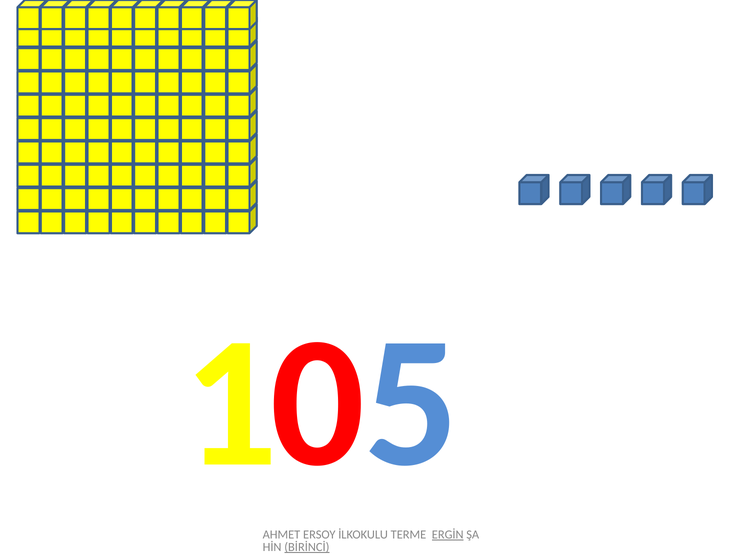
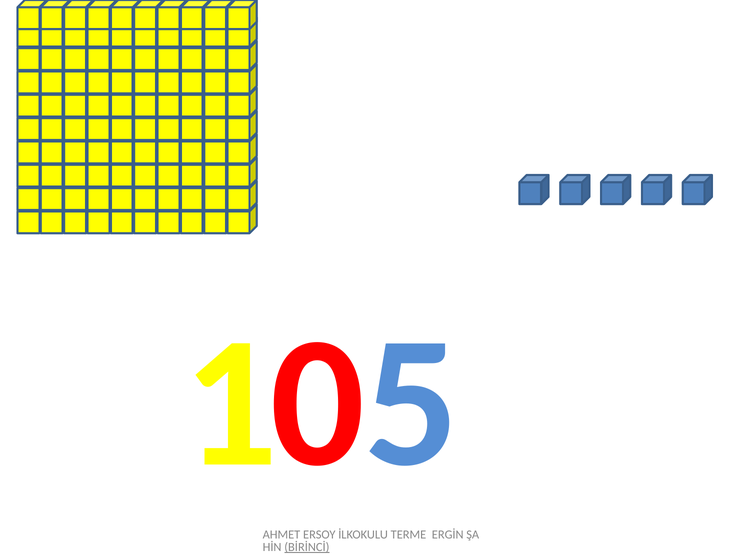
ERGİN underline: present -> none (448, 535)
